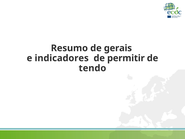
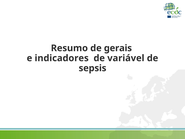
permitir: permitir -> variável (126, 58)
tendo: tendo -> sepsis (93, 68)
